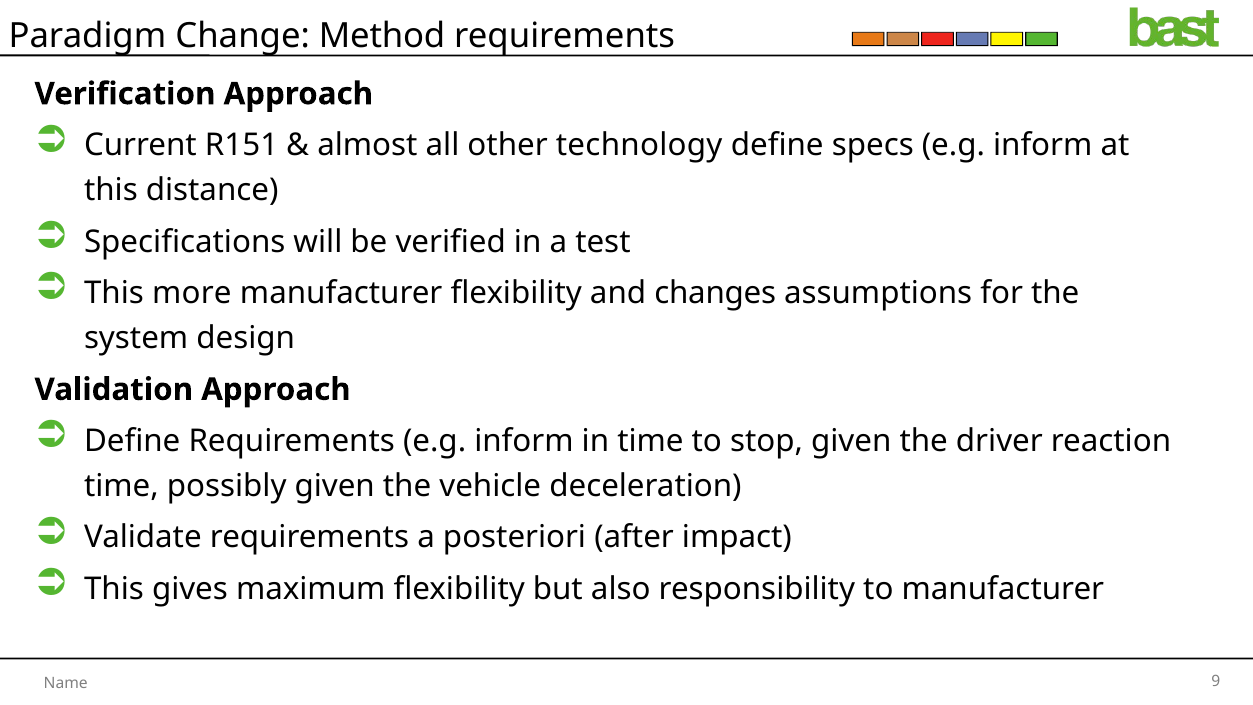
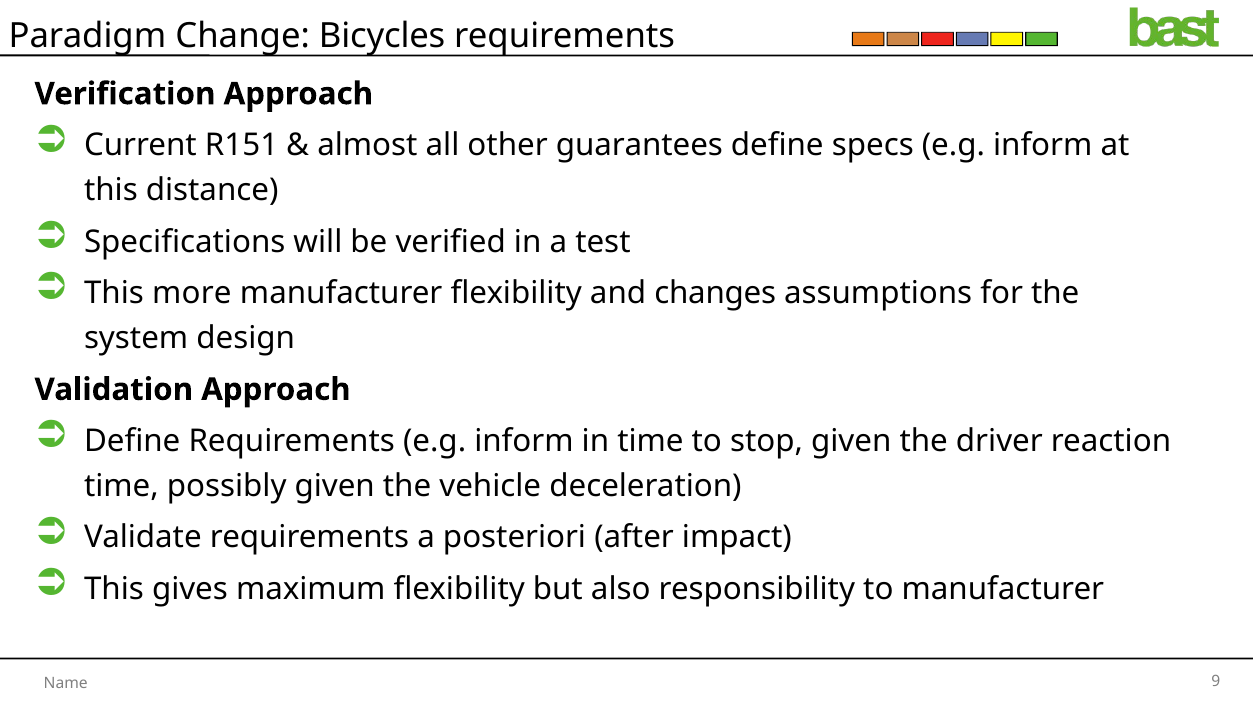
Method: Method -> Bicycles (382, 36)
technology: technology -> guarantees (639, 145)
